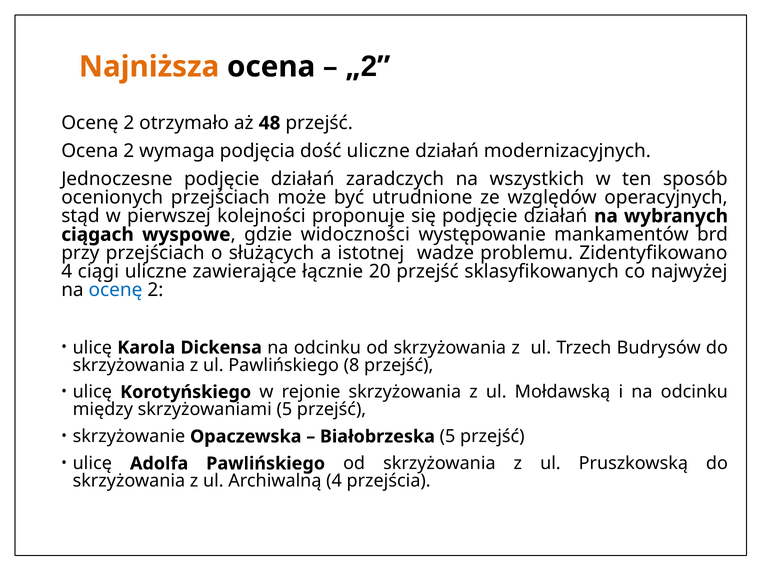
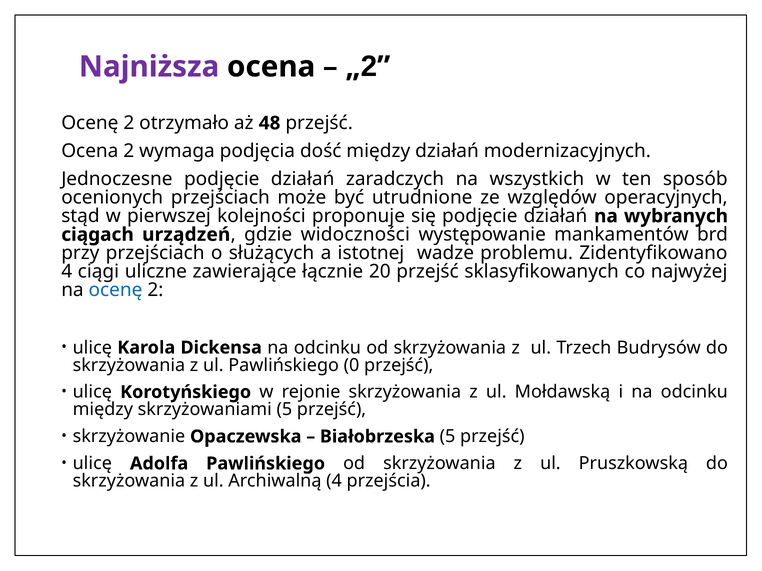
Najniższa colour: orange -> purple (149, 67)
dość uliczne: uliczne -> między (378, 151)
wyspowe: wyspowe -> urządzeń (186, 235)
8: 8 -> 0 (352, 365)
